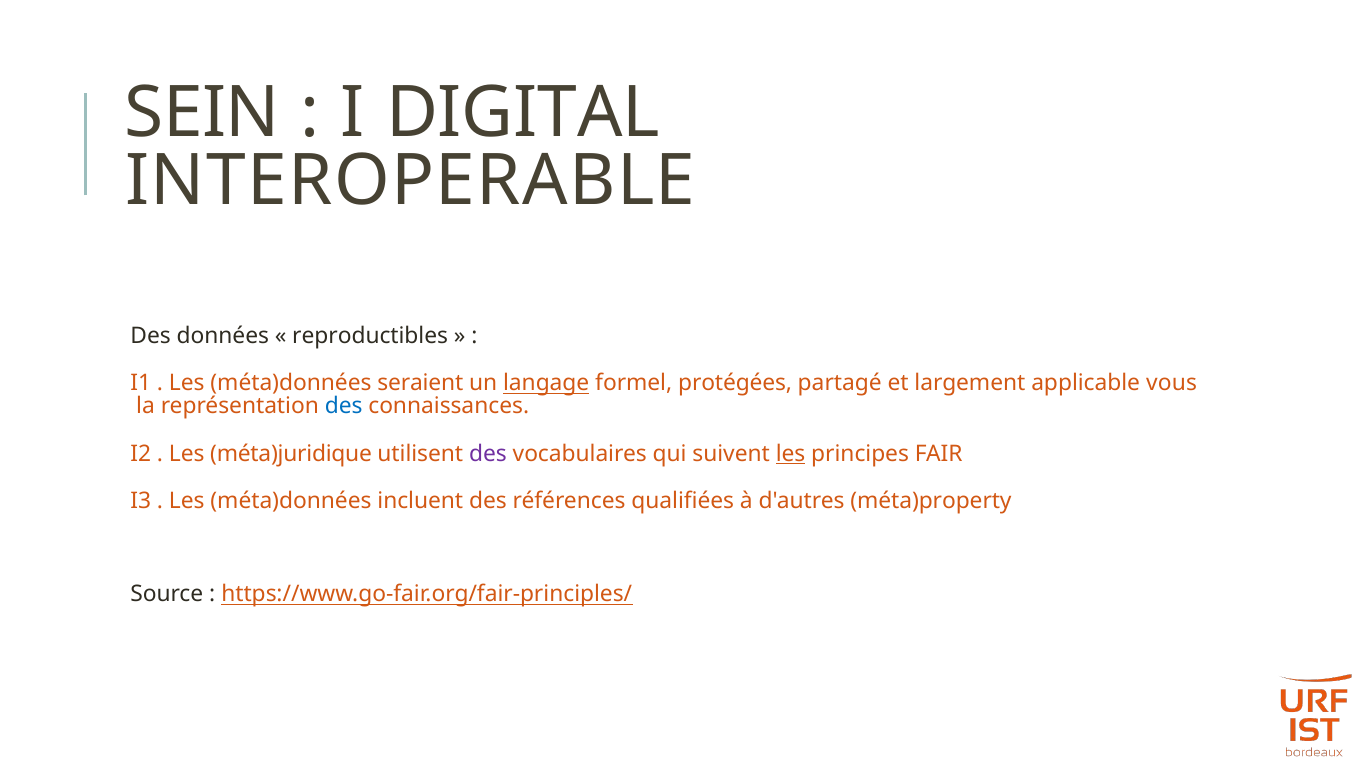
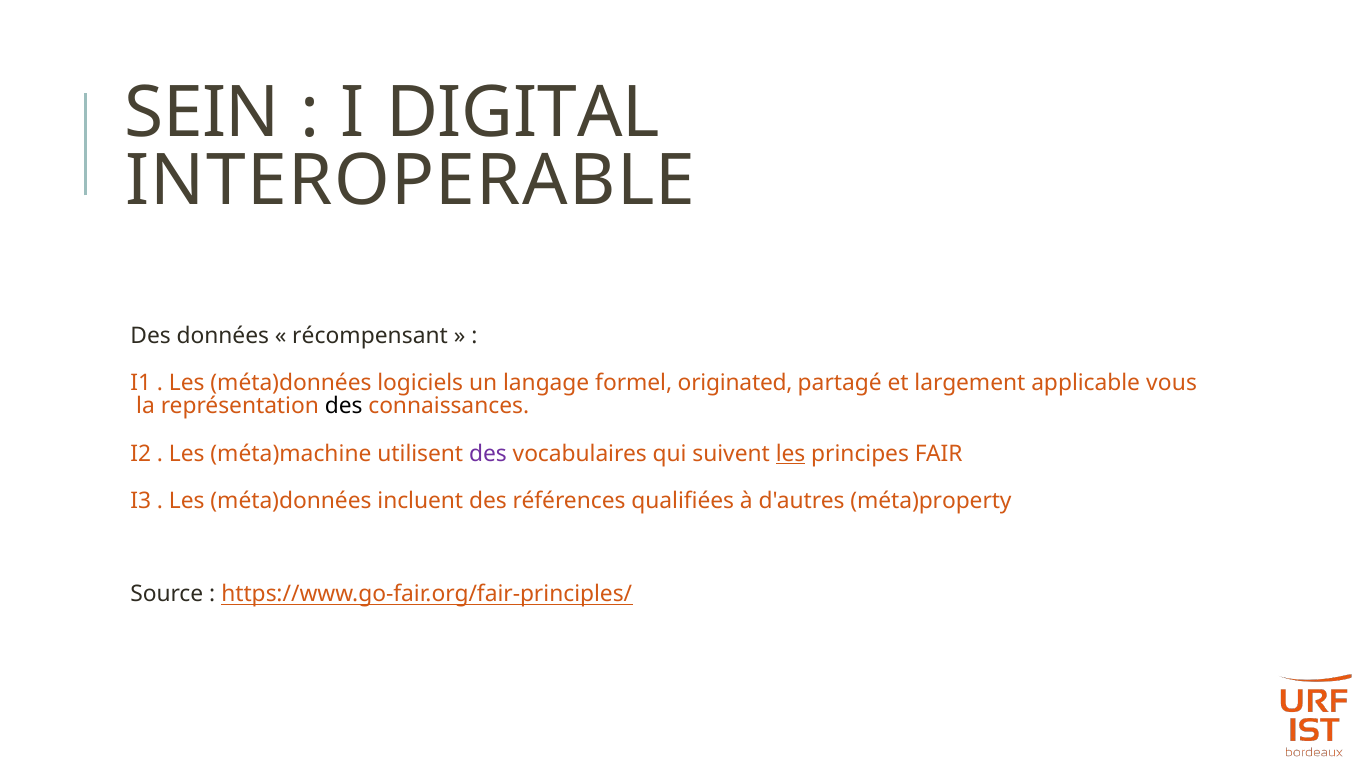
reproductibles: reproductibles -> récompensant (370, 336)
seraient: seraient -> logiciels (420, 383)
langage underline: present -> none (546, 383)
protégées: protégées -> originated (735, 383)
des colour: blue -> black (344, 406)
méta)juridique: méta)juridique -> méta)machine (291, 454)
